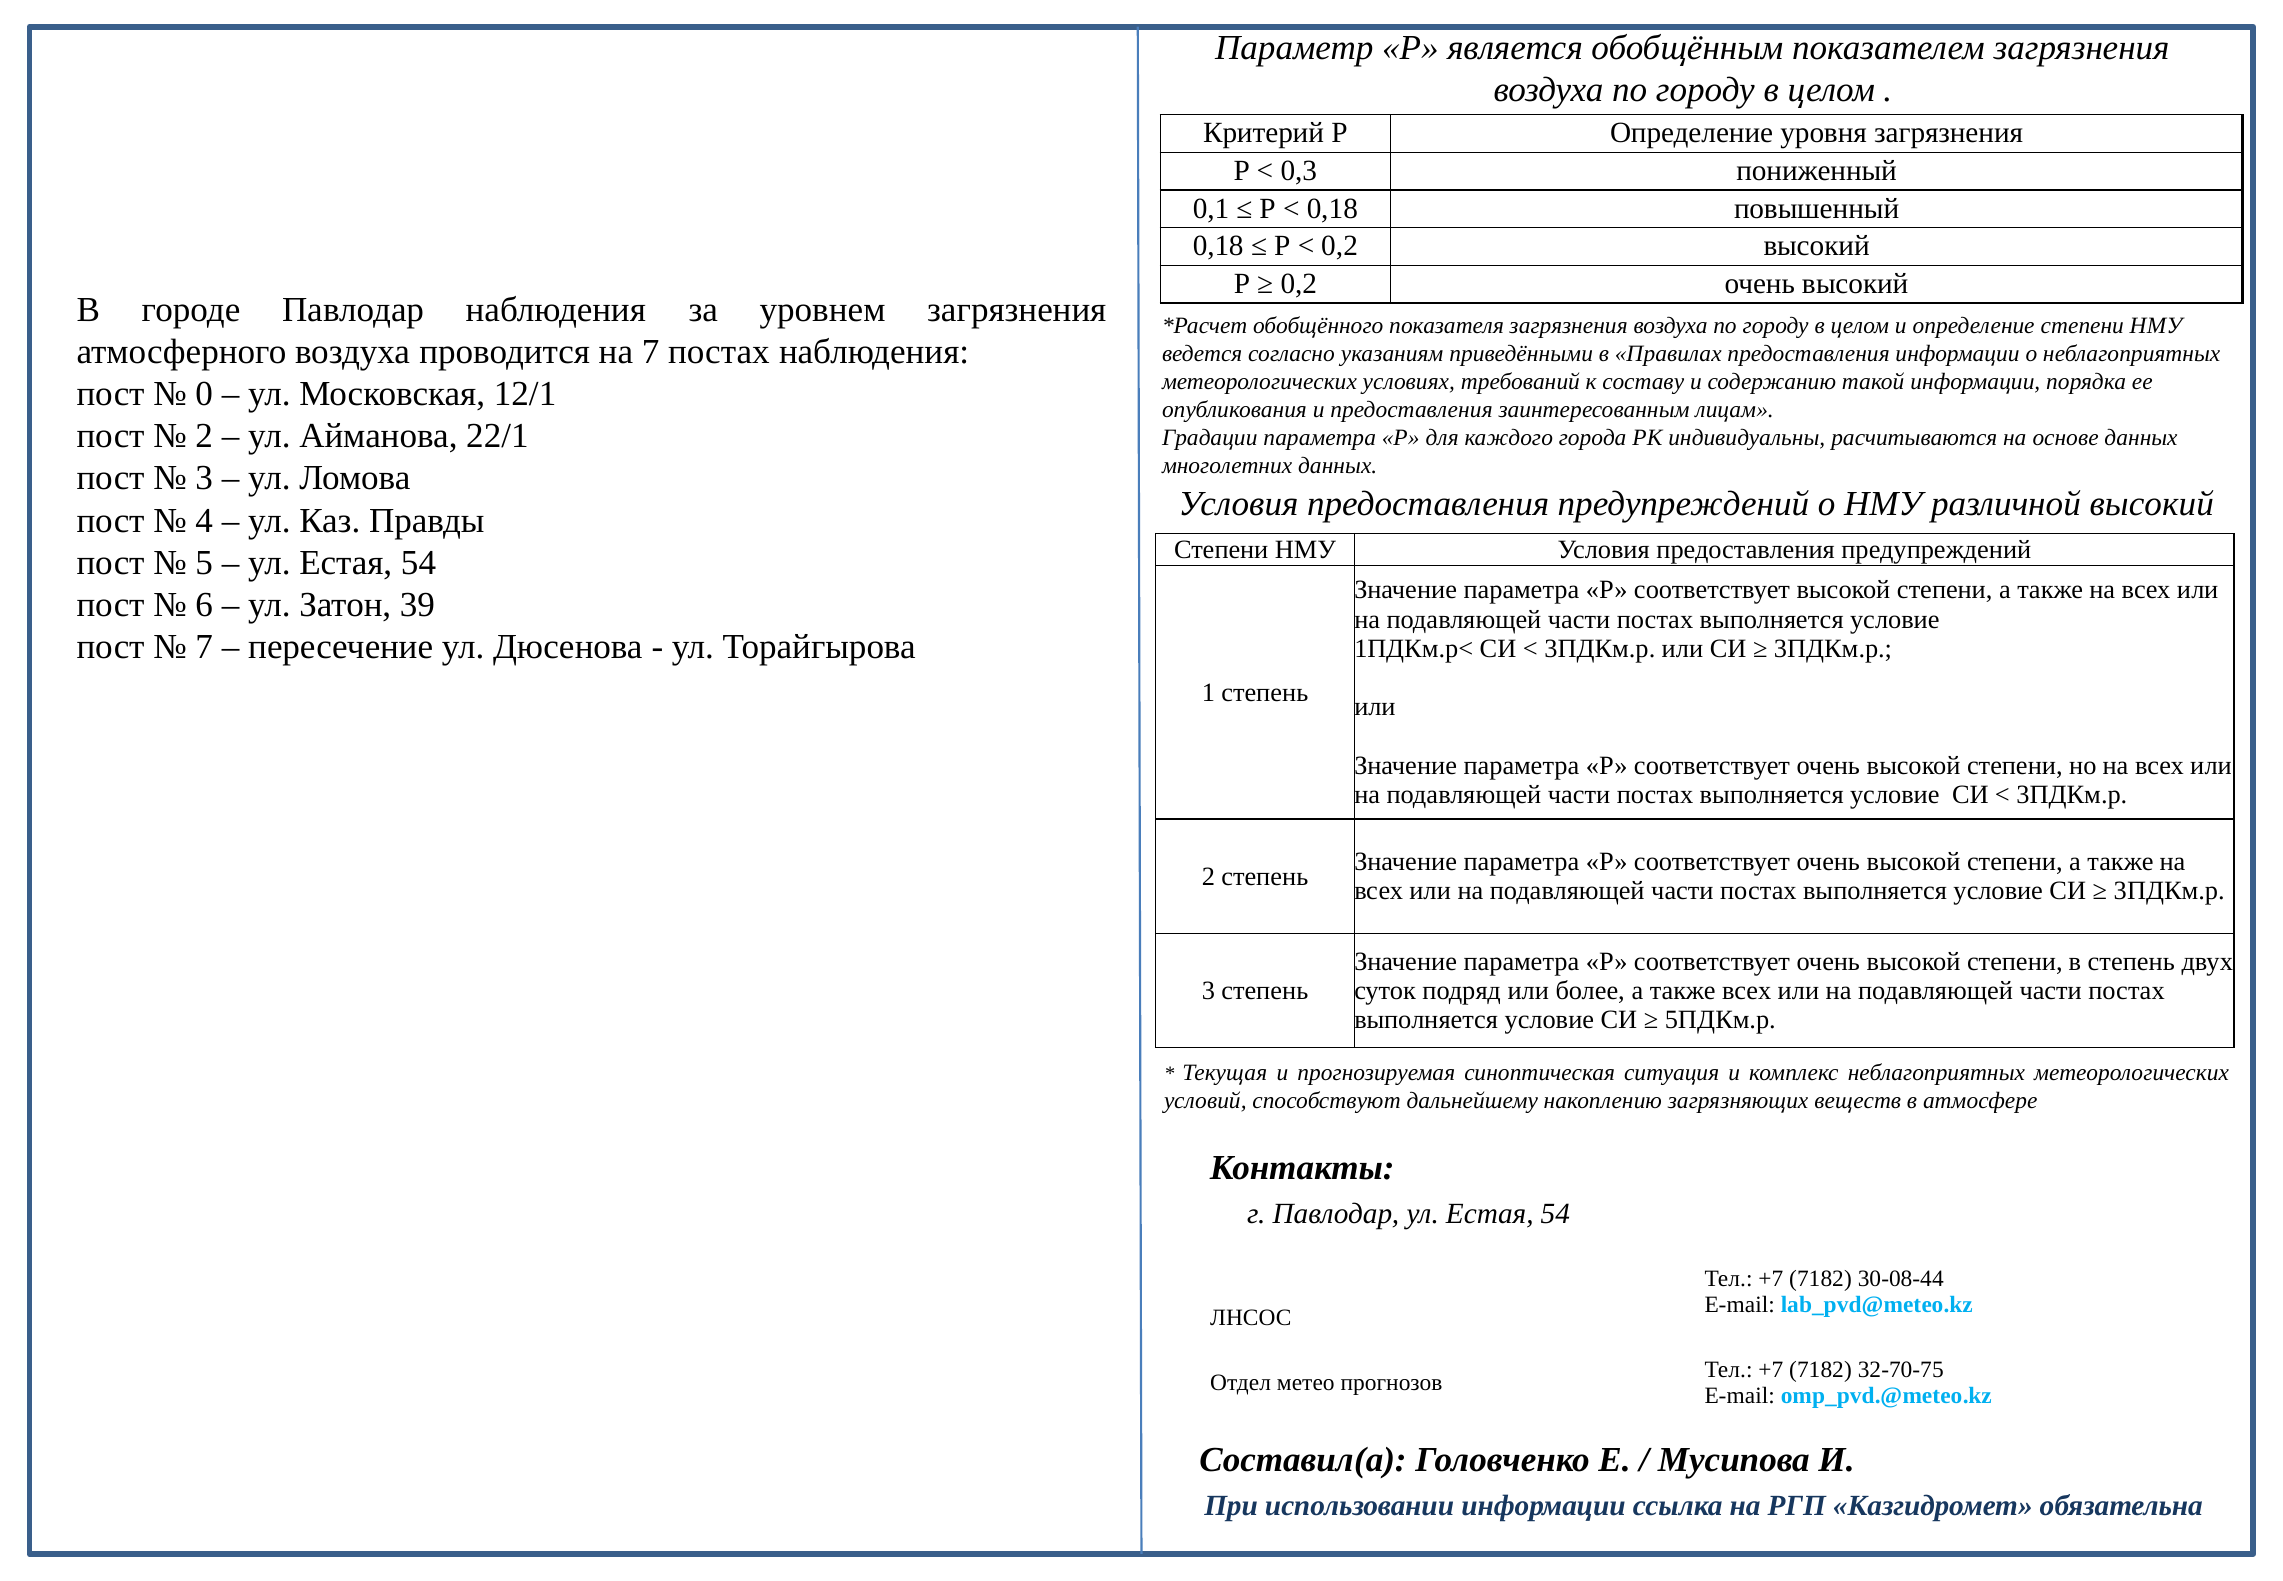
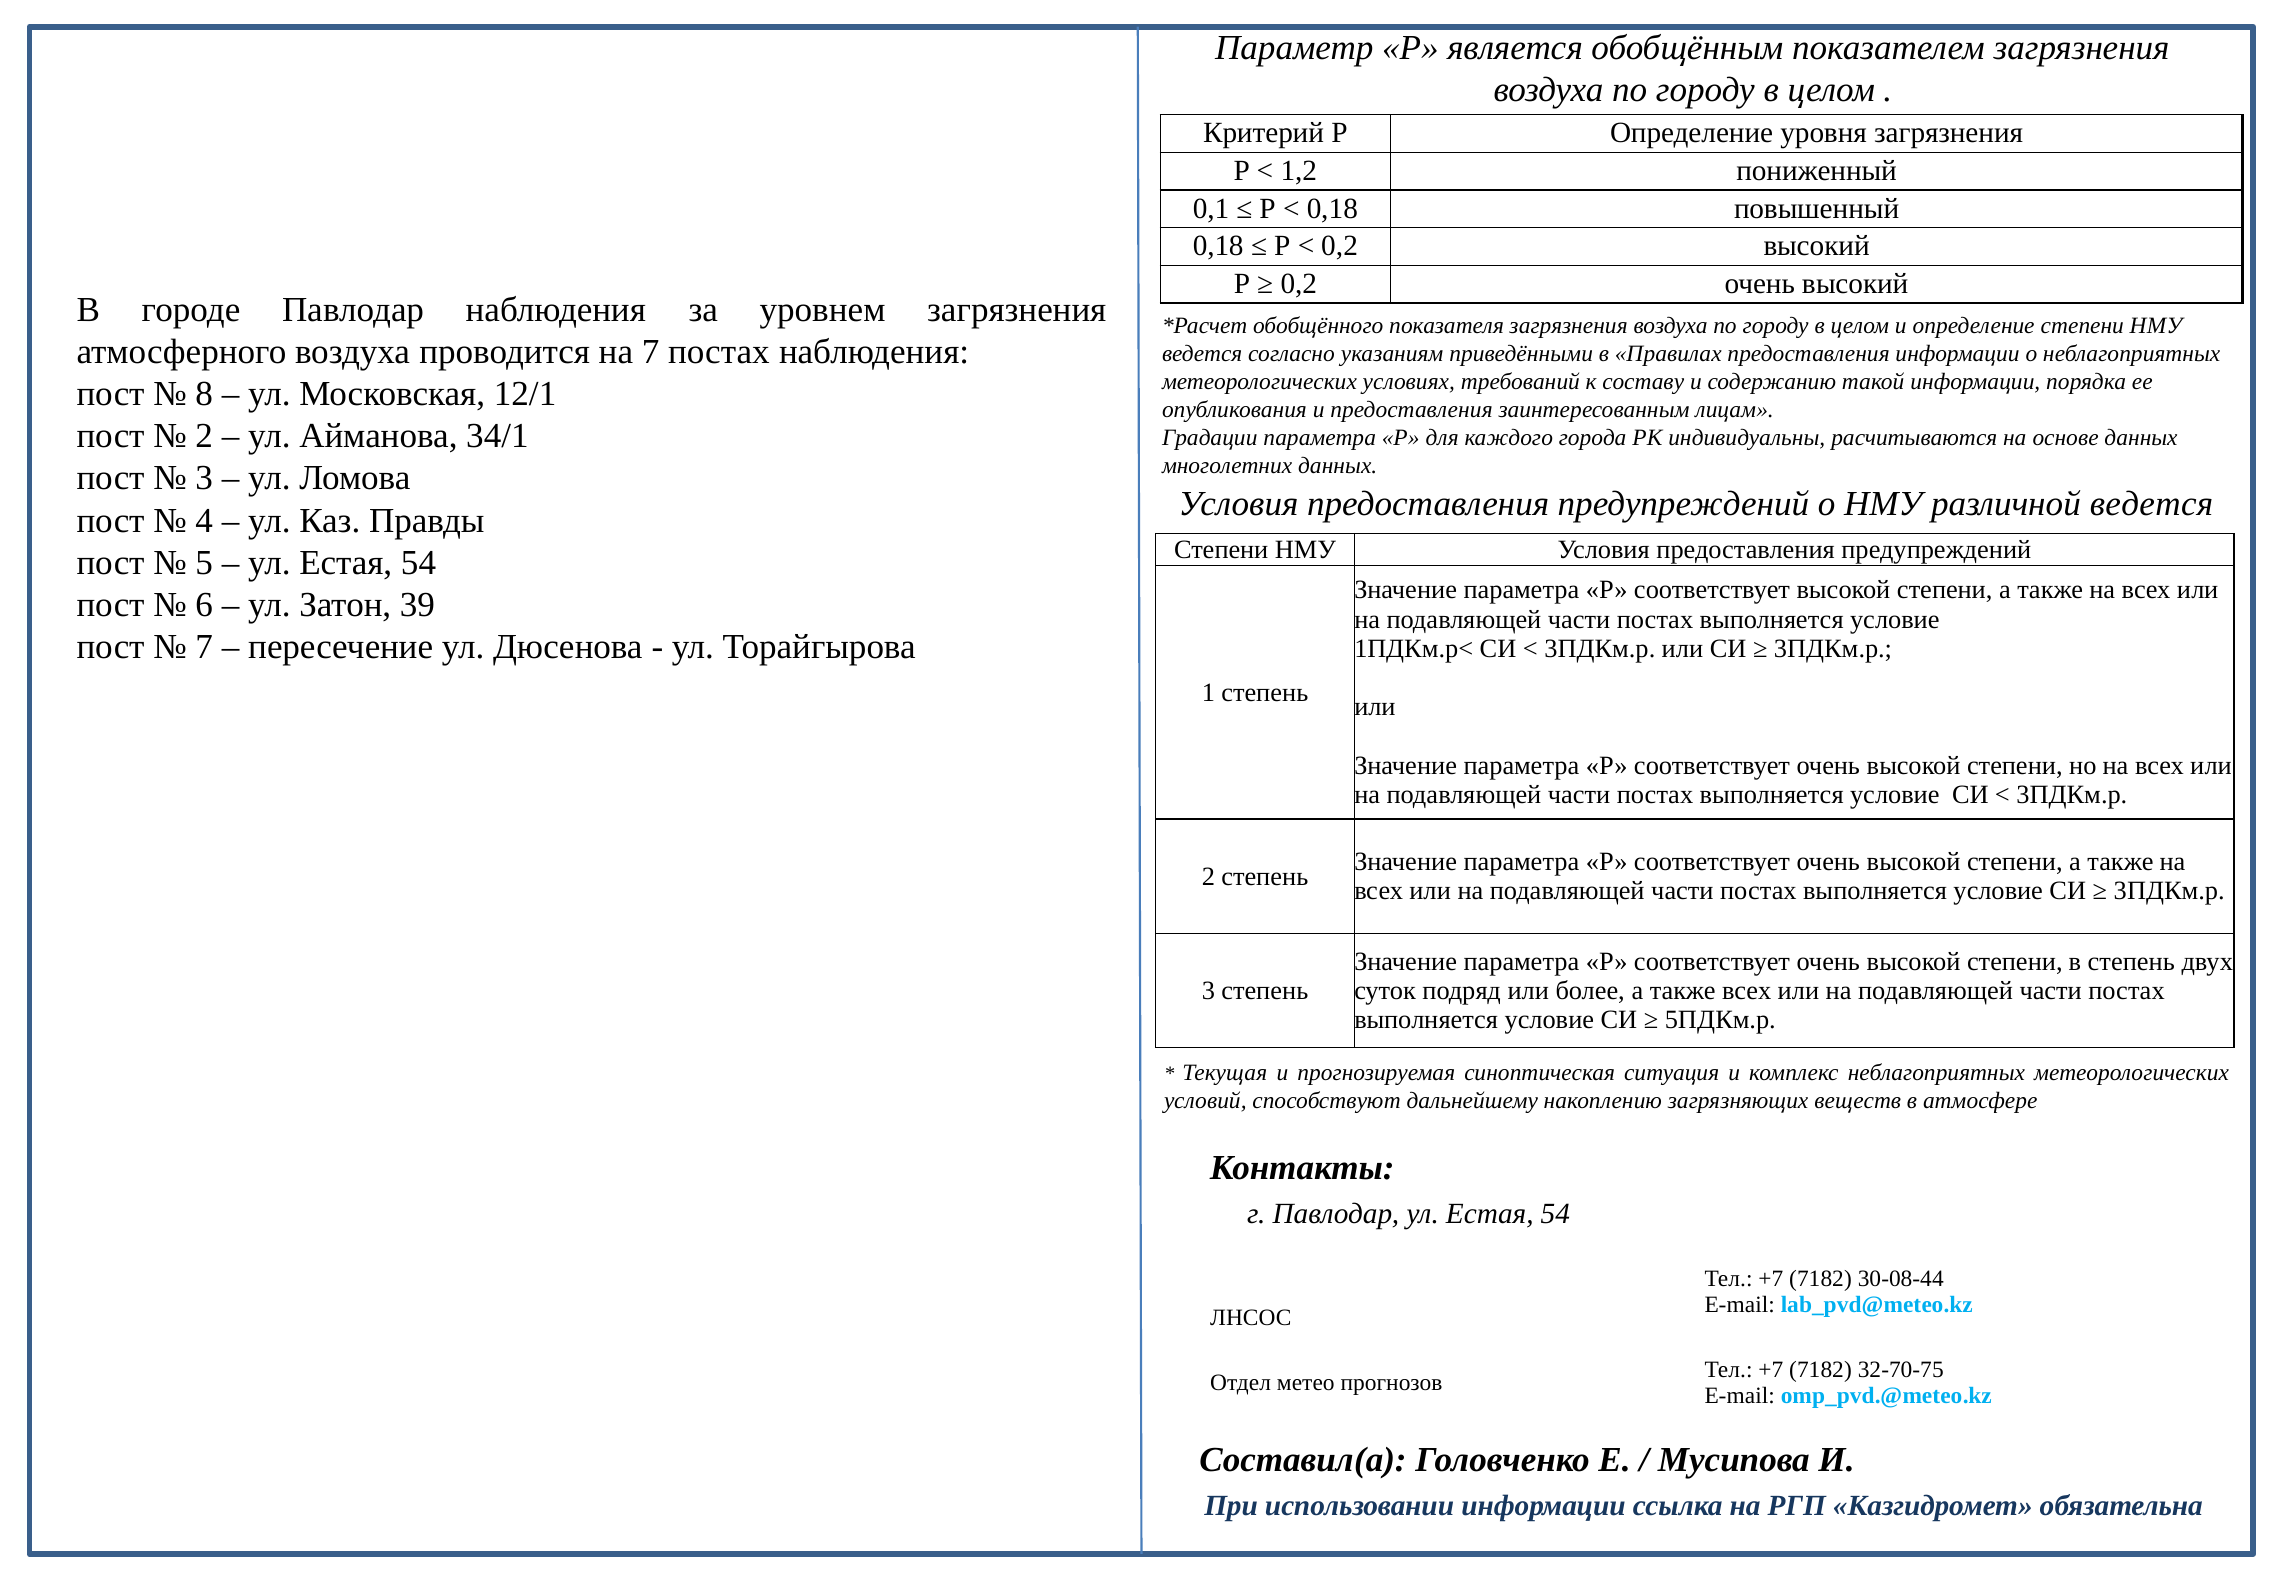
0,3: 0,3 -> 1,2 (1299, 171)
0: 0 -> 8 (204, 394)
22/1: 22/1 -> 34/1 (497, 436)
различной высокий: высокий -> ведется (2152, 503)
